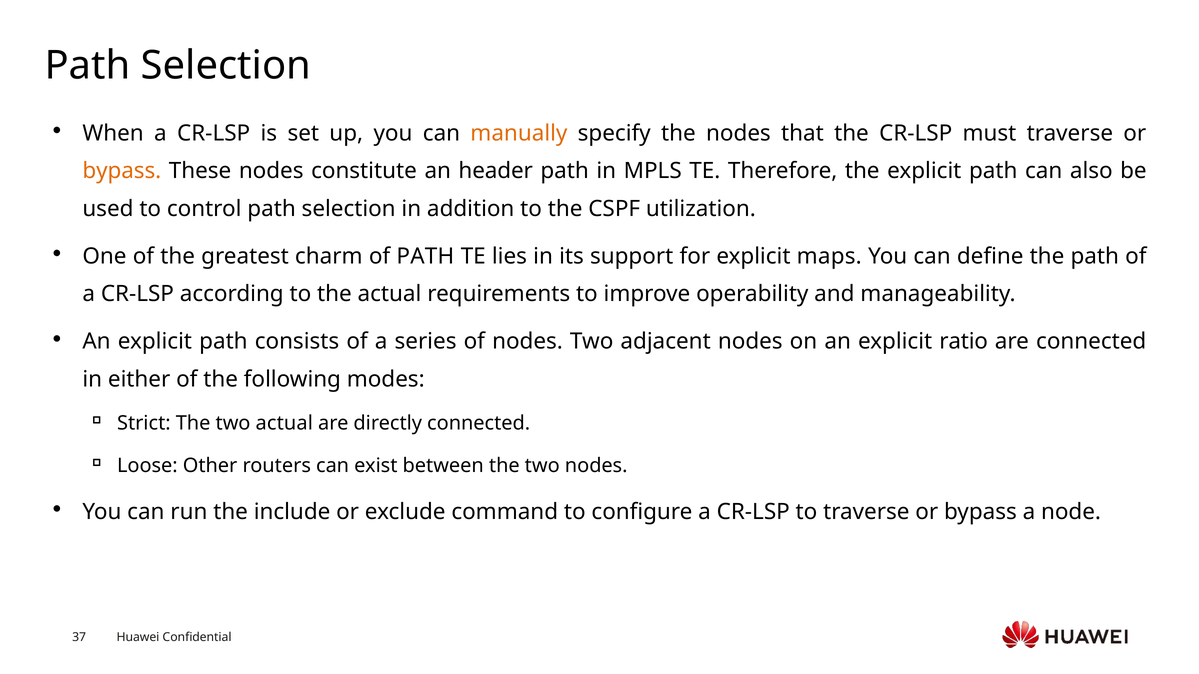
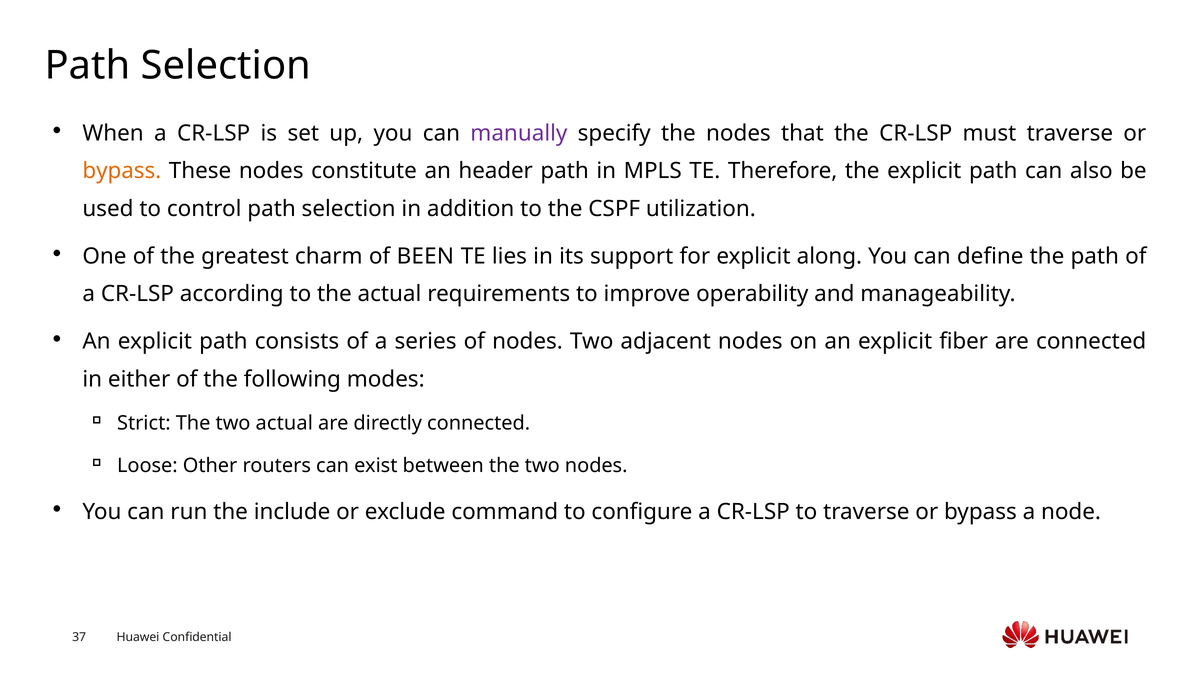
manually colour: orange -> purple (519, 133)
of PATH: PATH -> BEEN (425, 256)
maps: maps -> along (829, 256)
ratio: ratio -> fiber (964, 342)
